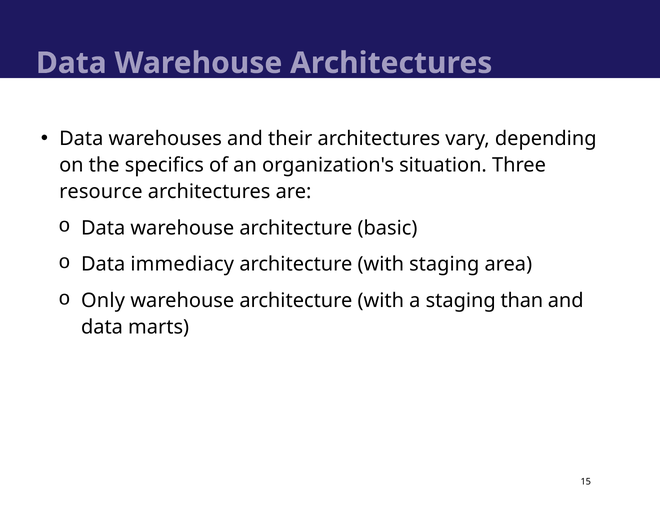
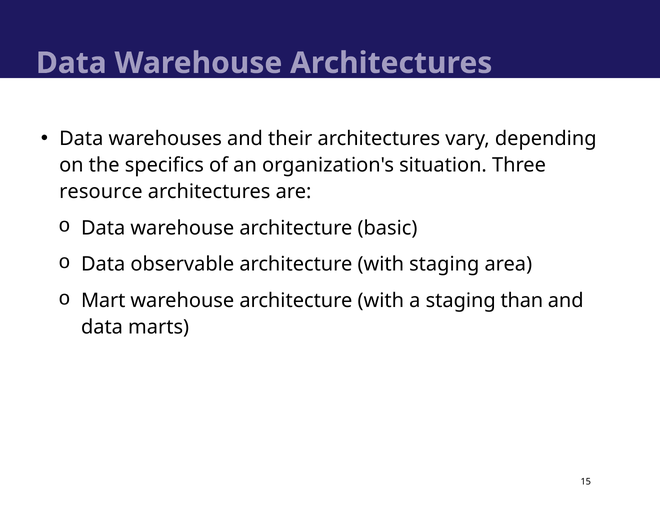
immediacy: immediacy -> observable (182, 264)
Only: Only -> Mart (103, 301)
